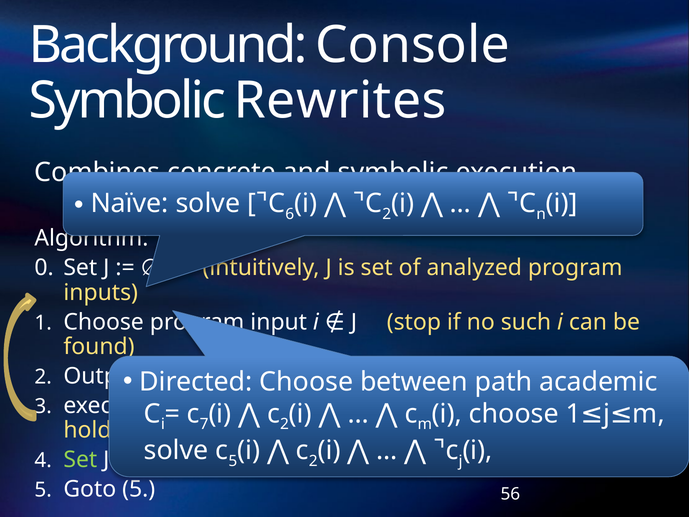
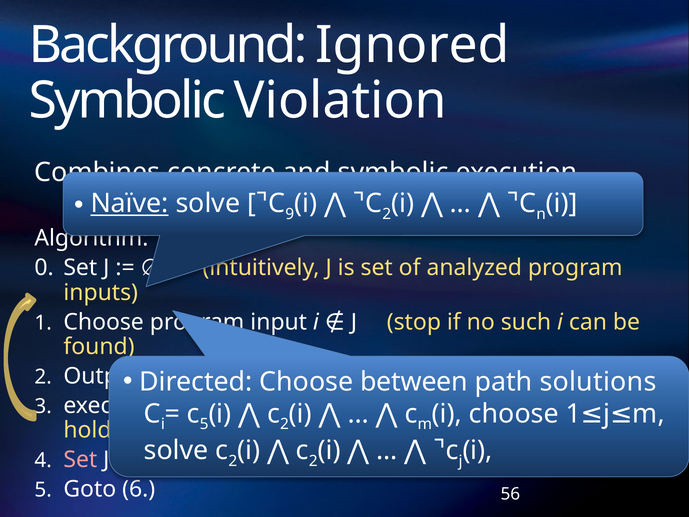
Console: Console -> Ignored (413, 45)
Rewrites: Rewrites -> Violation (340, 101)
Naïve underline: none -> present (130, 203)
6: 6 -> 9 (290, 214)
academic: academic -> solutions (598, 382)
c 7: 7 -> 5 (204, 424)
5: 5 -> 2 (233, 461)
Set colour: light green -> pink (80, 460)
Goto 5: 5 -> 6 (139, 489)
